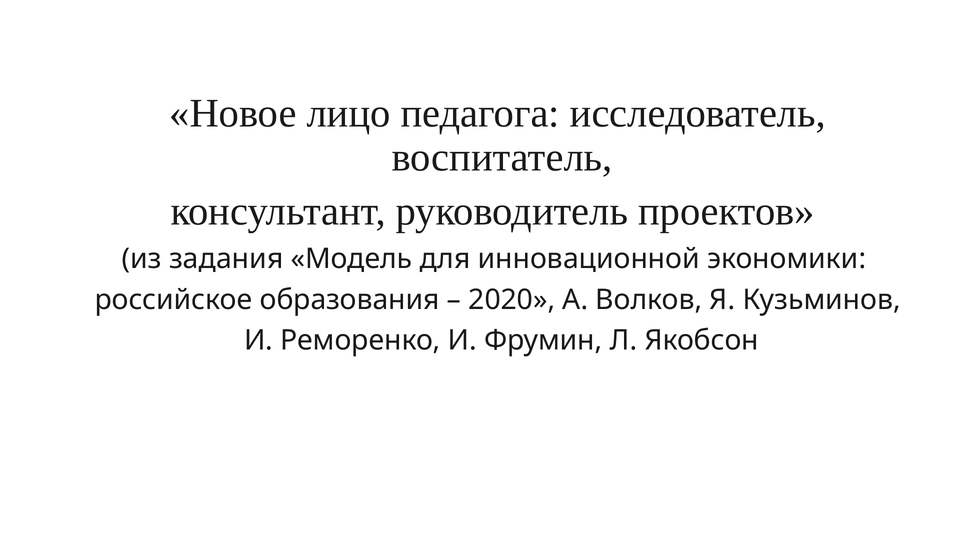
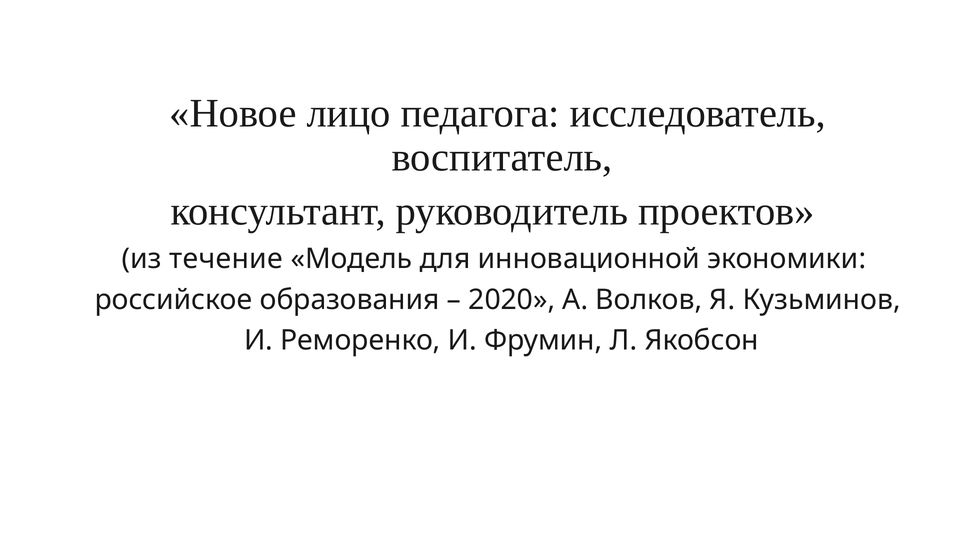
задания: задания -> течение (226, 259)
